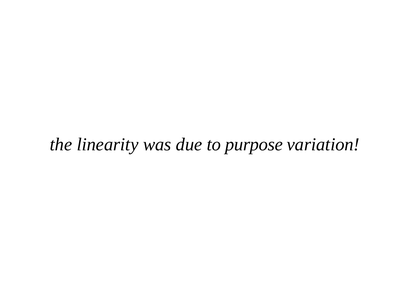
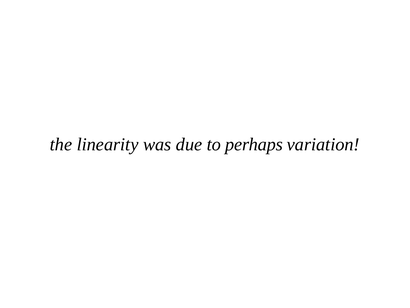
purpose: purpose -> perhaps (254, 144)
